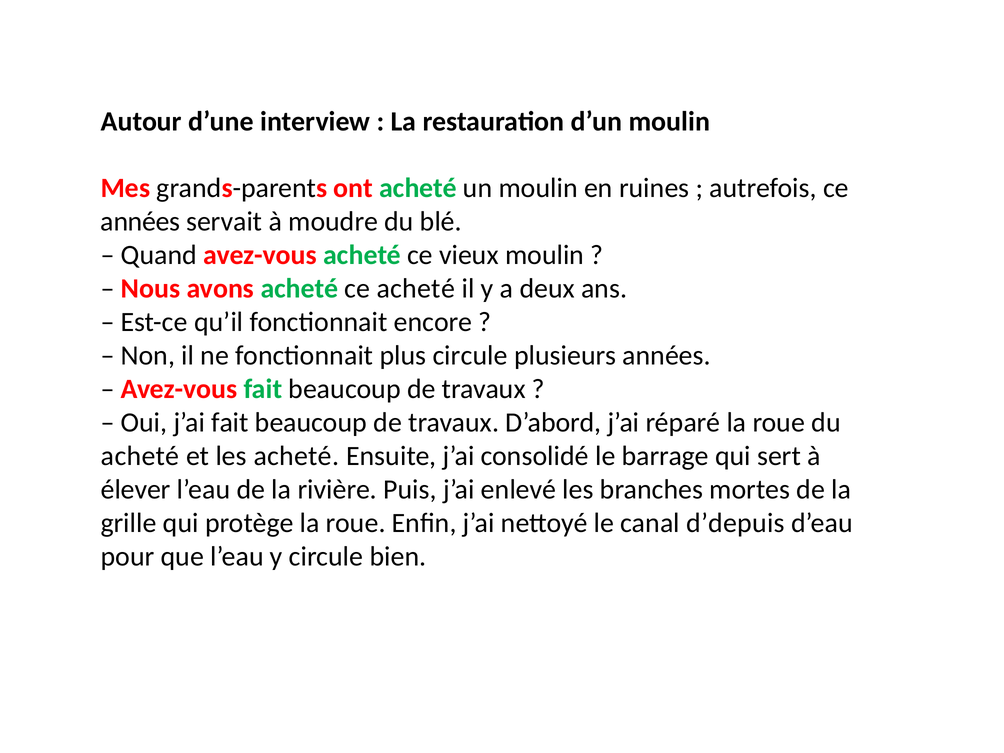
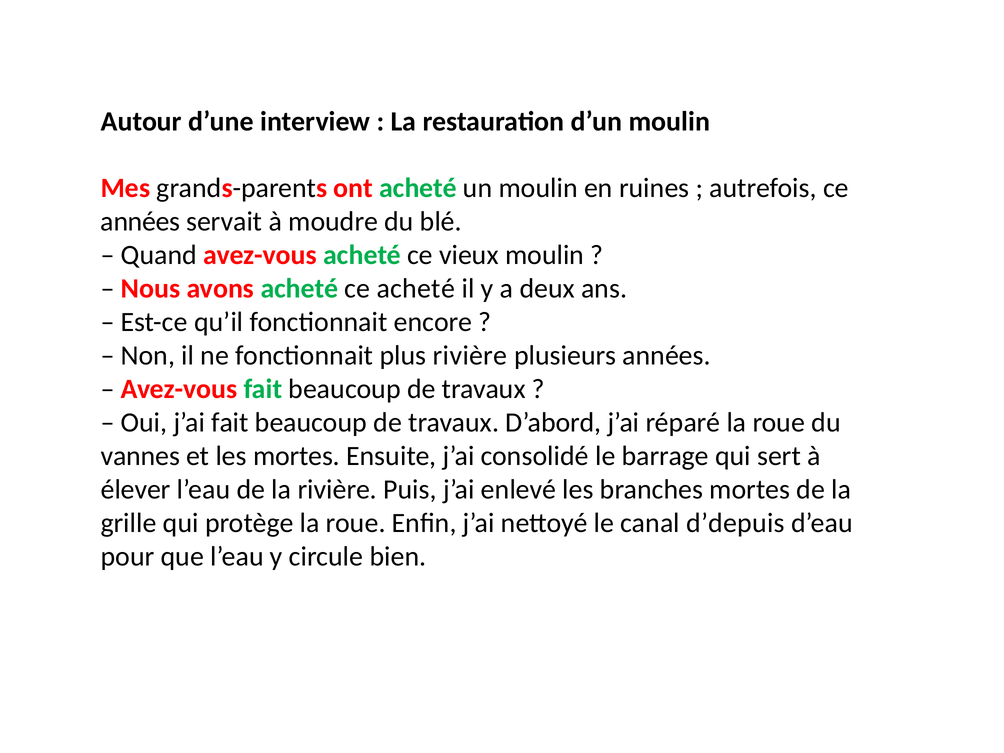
plus circule: circule -> rivière (470, 356)
acheté: acheté -> vannes (140, 456)
les acheté: acheté -> mortes (297, 456)
